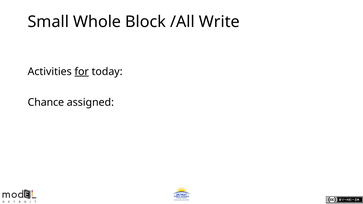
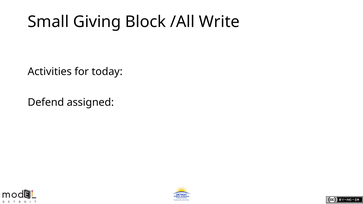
Whole: Whole -> Giving (97, 22)
for underline: present -> none (82, 72)
Chance: Chance -> Defend (46, 103)
